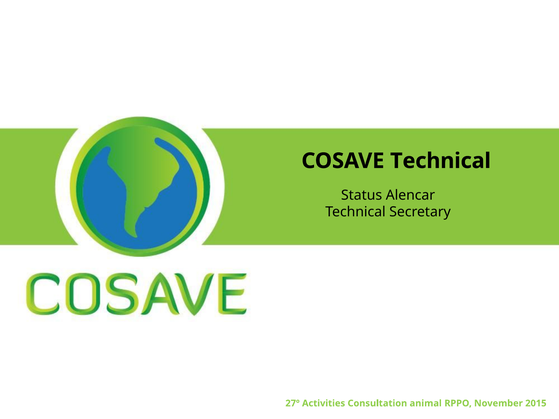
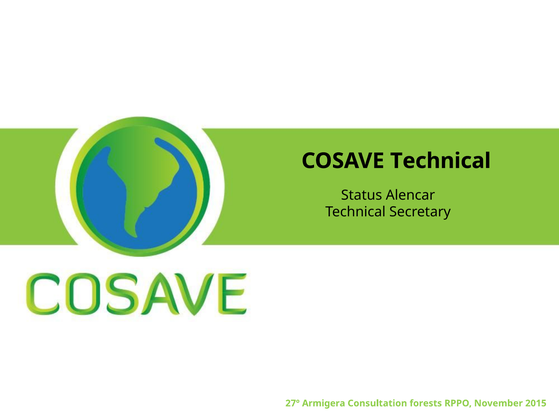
Activities: Activities -> Armigera (324, 404)
animal: animal -> forests (426, 404)
